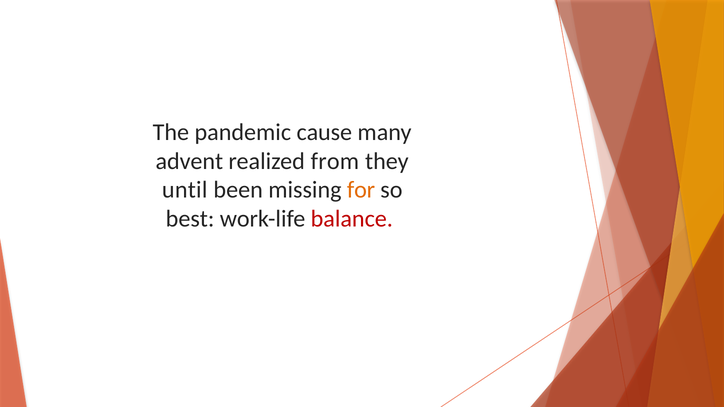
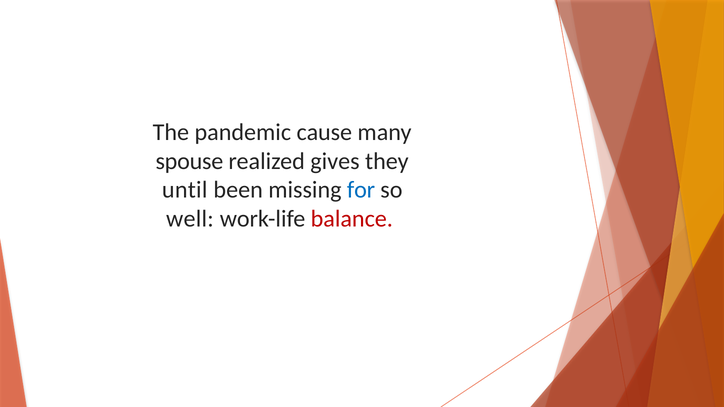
advent: advent -> spouse (189, 161)
from: from -> gives (335, 161)
for colour: orange -> blue (361, 190)
best: best -> well (190, 219)
